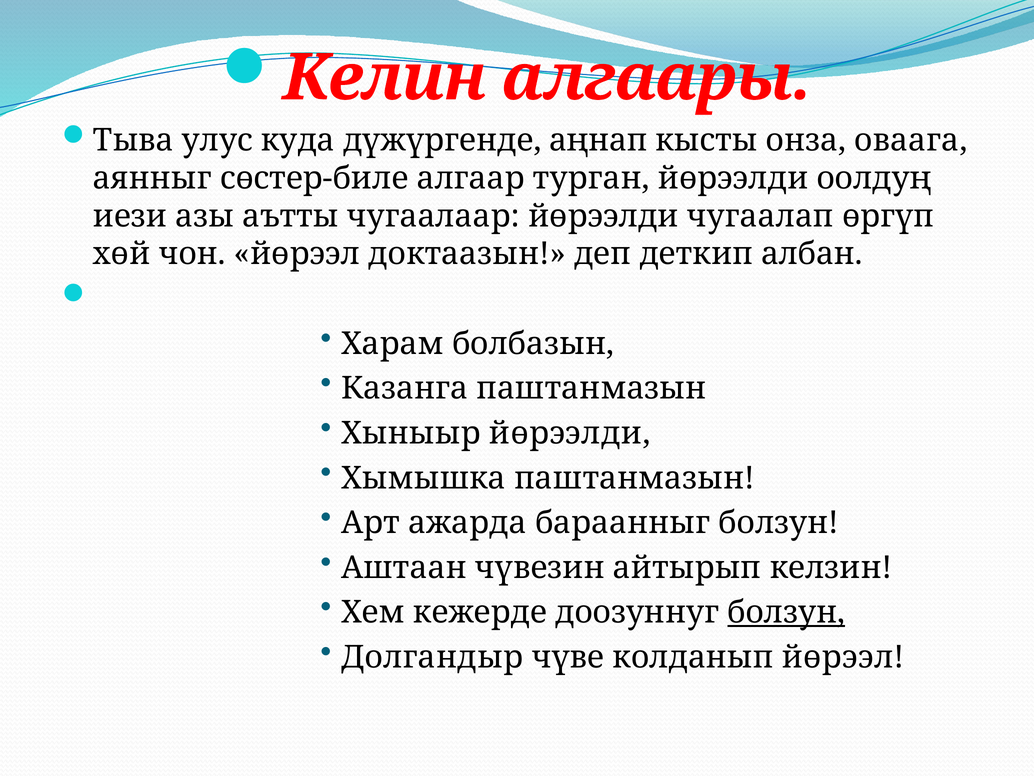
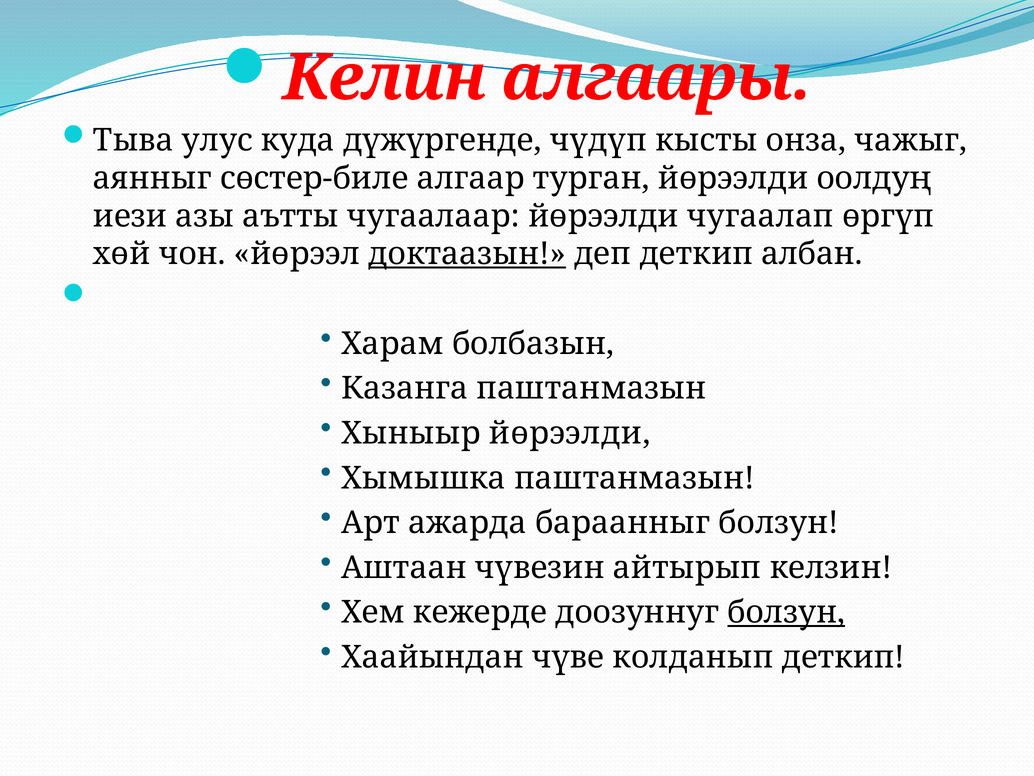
аңнап: аңнап -> чүдүп (598, 140)
оваага: оваага -> чажыг (911, 140)
доктаазын underline: none -> present (467, 254)
Долгандыр: Долгандыр -> Хаайындан (432, 657)
колданып йөрээл: йөрээл -> деткип (843, 657)
